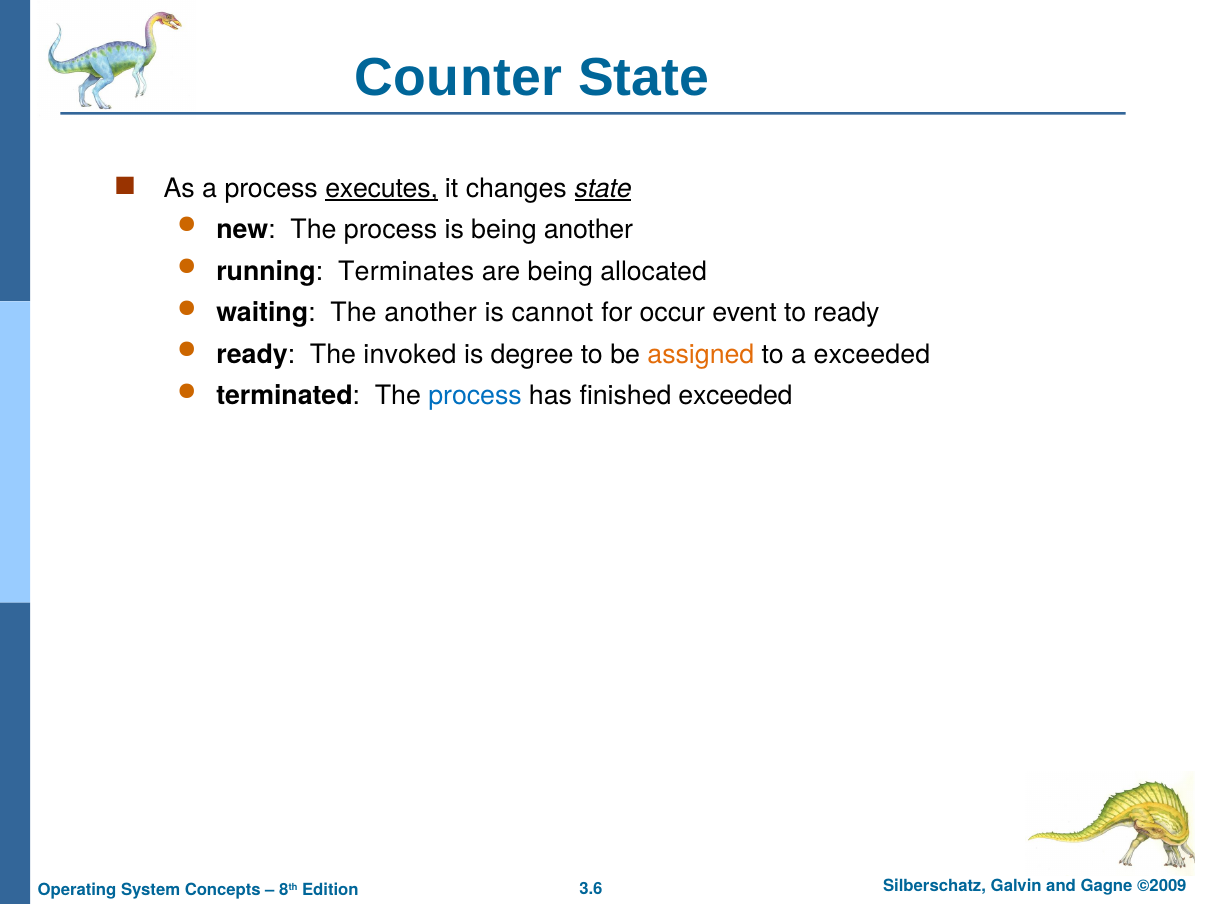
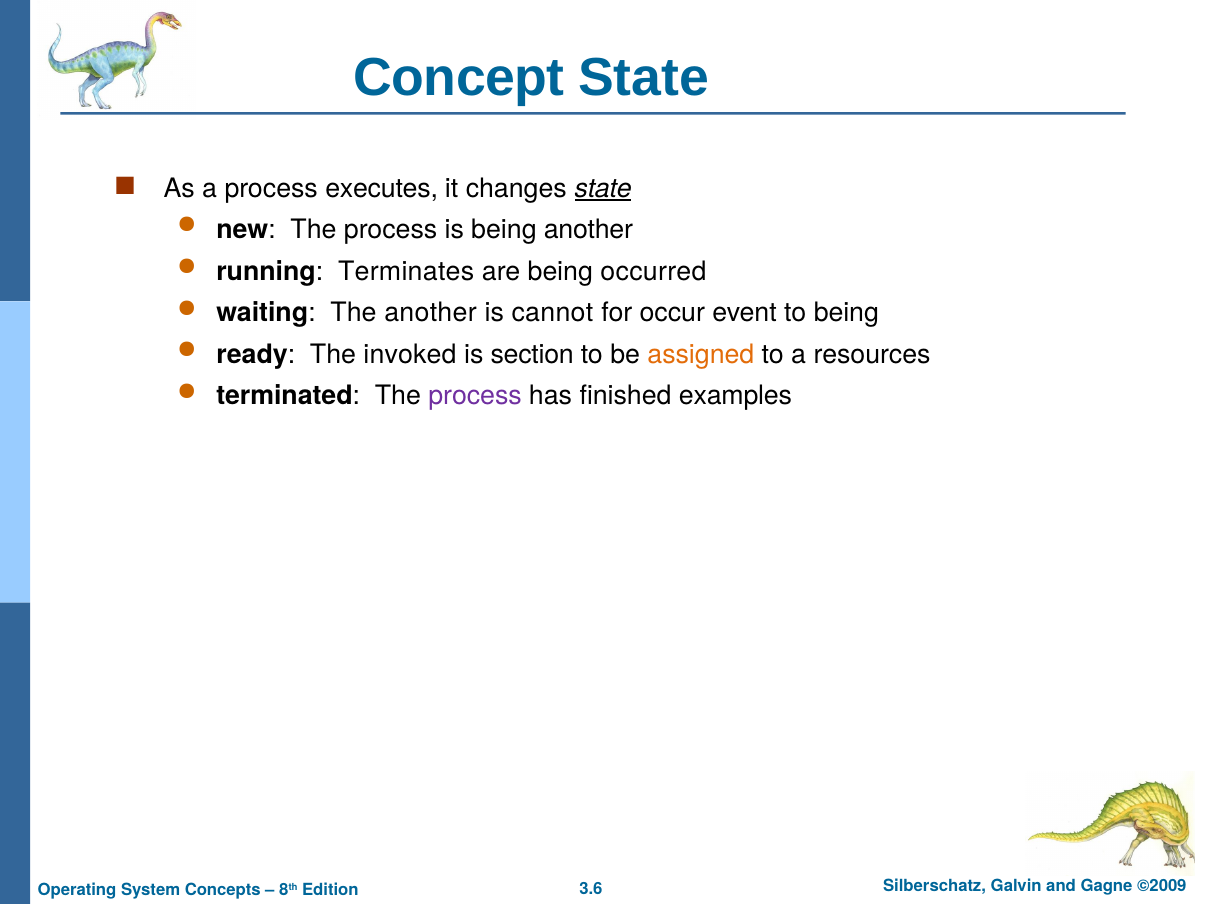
Counter: Counter -> Concept (459, 78)
executes underline: present -> none (382, 188)
allocated: allocated -> occurred (653, 271)
to ready: ready -> being (846, 313)
degree: degree -> section (532, 355)
a exceeded: exceeded -> resources (872, 355)
process colour: blue -> purple (475, 396)
finished exceeded: exceeded -> examples (735, 396)
